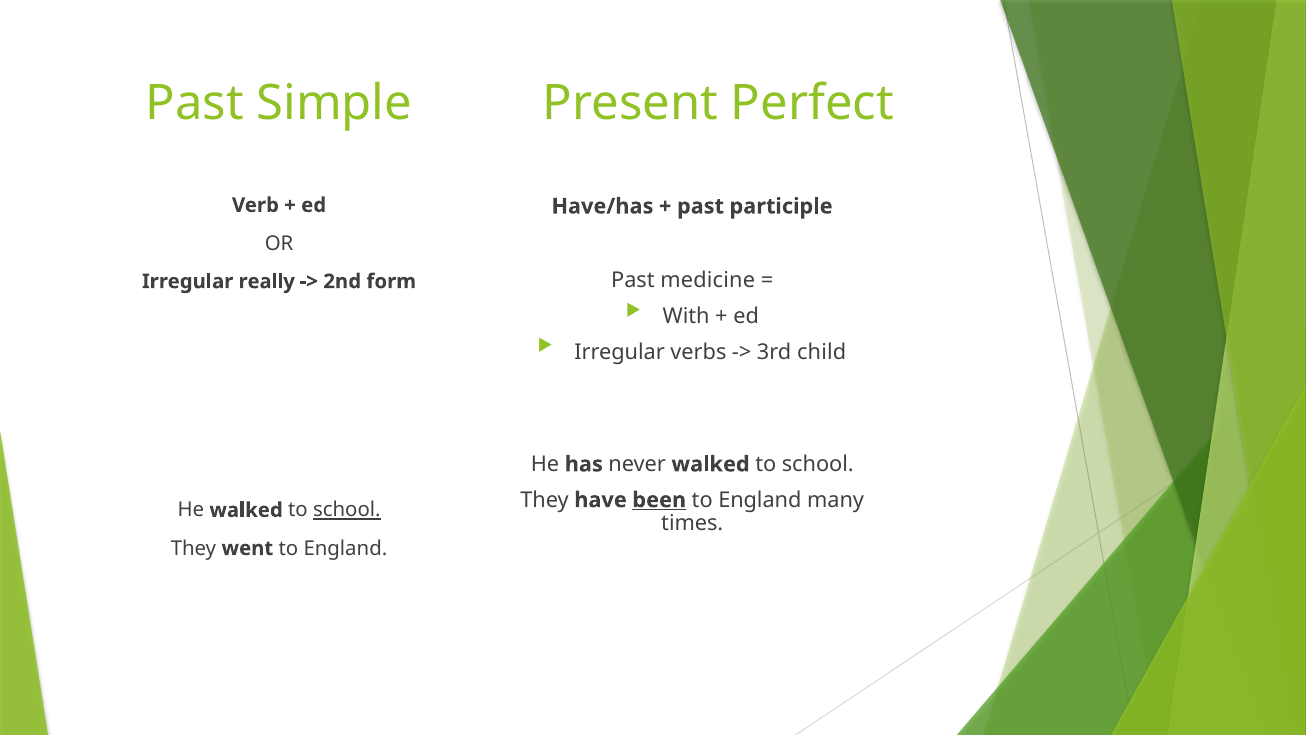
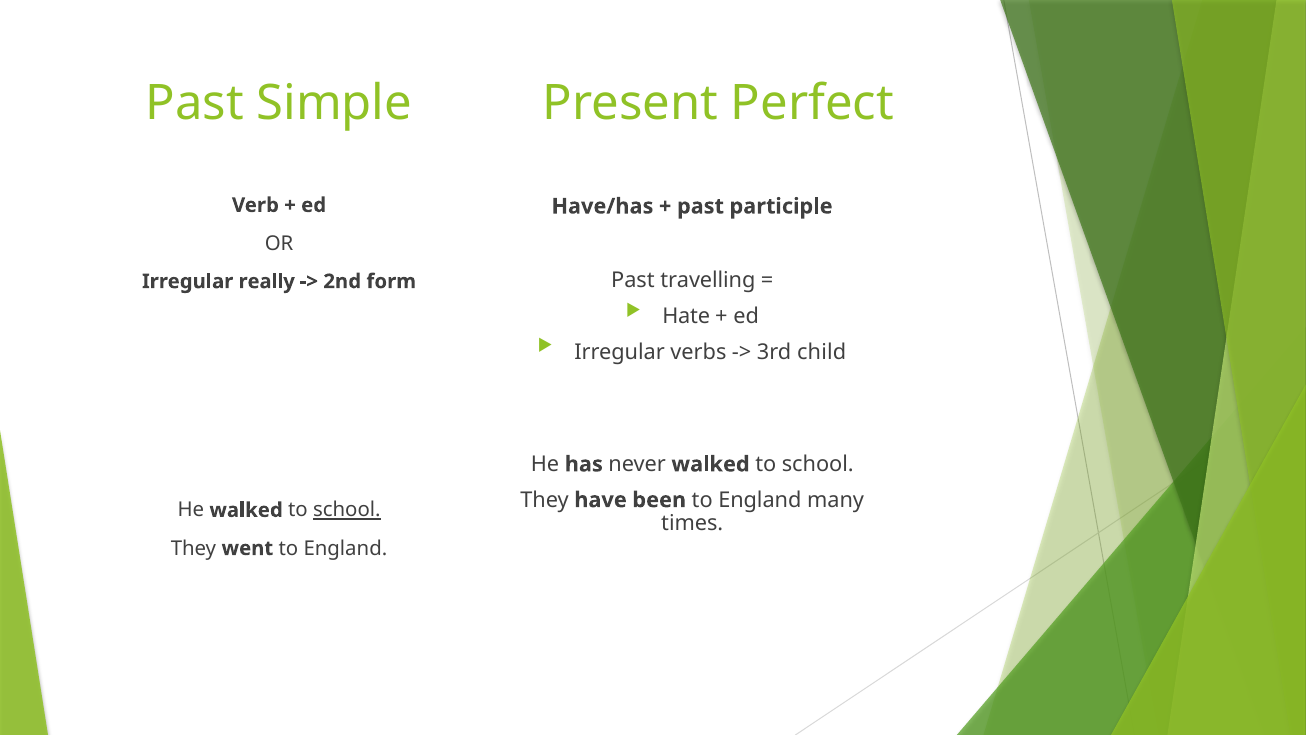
medicine: medicine -> travelling (708, 280)
With: With -> Hate (686, 316)
been underline: present -> none (659, 500)
